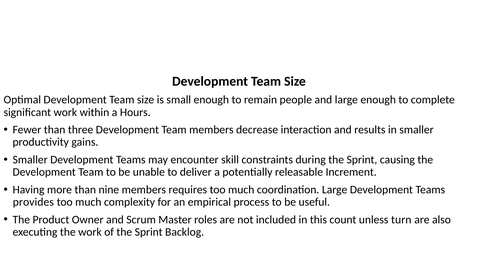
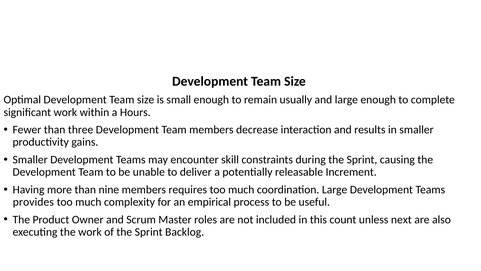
people: people -> usually (296, 100)
turn: turn -> next (401, 219)
